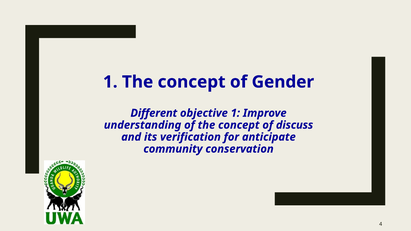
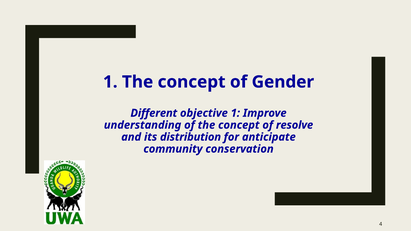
discuss: discuss -> resolve (295, 125)
verification: verification -> distribution (191, 137)
